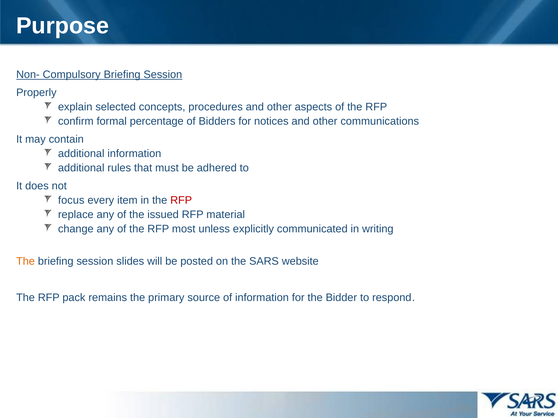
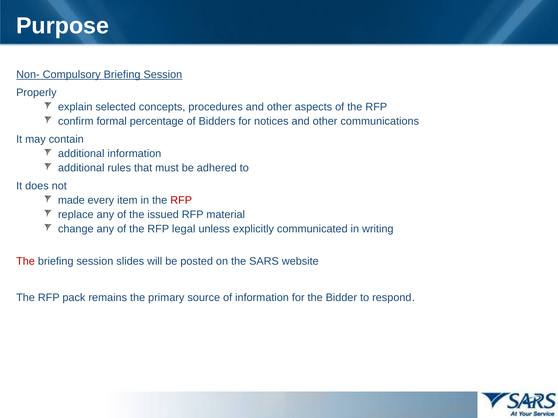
focus: focus -> made (71, 201)
most: most -> legal (184, 229)
The colour: orange -> red (26, 262)
